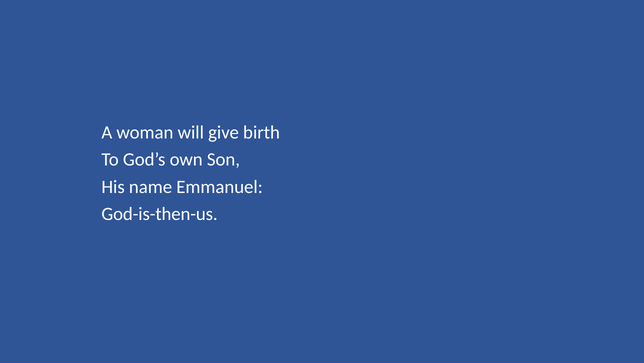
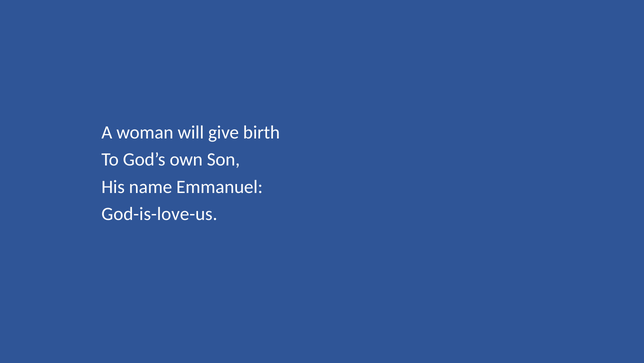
God-is-then-us: God-is-then-us -> God-is-love-us (159, 213)
